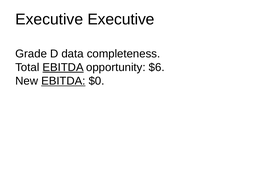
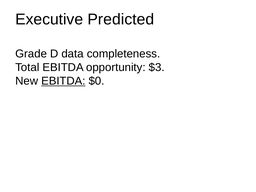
Executive Executive: Executive -> Predicted (121, 19)
EBITDA underline: present -> none (63, 67)
$6: $6 -> $3 (157, 67)
